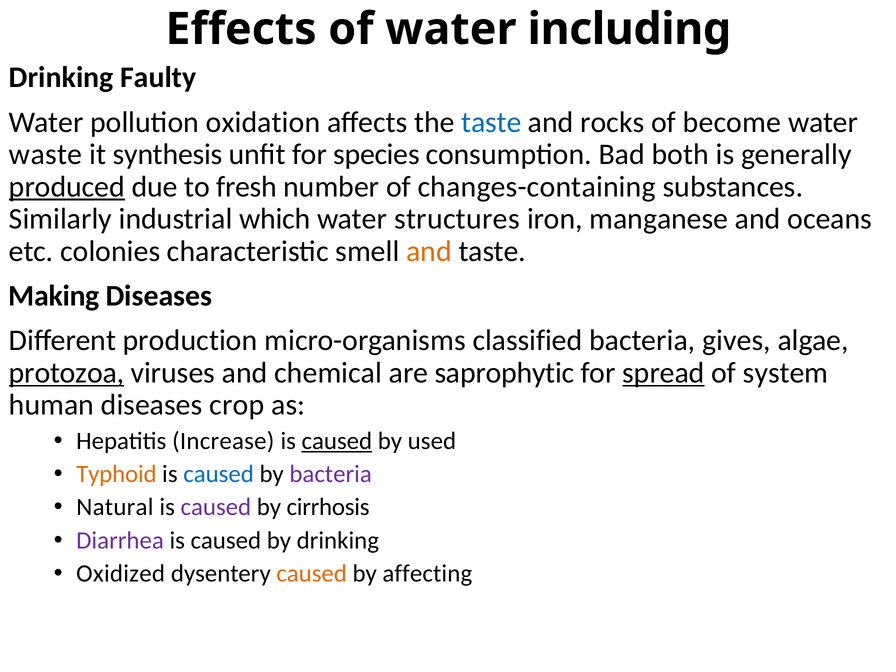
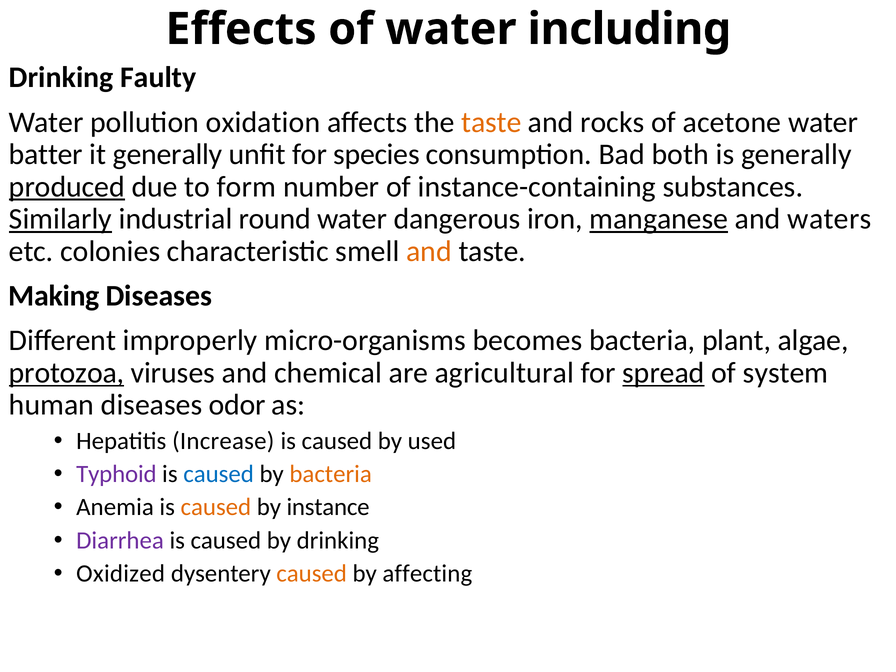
taste colour: blue -> orange (491, 122)
become: become -> acetone (732, 122)
waste: waste -> batter (46, 155)
it synthesis: synthesis -> generally (168, 155)
fresh: fresh -> form (246, 187)
changes-containing: changes-containing -> instance-containing (537, 187)
Similarly underline: none -> present (60, 219)
which: which -> round (275, 219)
structures: structures -> dangerous (457, 219)
manganese underline: none -> present (659, 219)
oceans: oceans -> waters (829, 219)
production: production -> improperly (190, 341)
classified: classified -> becomes (527, 341)
gives: gives -> plant (736, 341)
saprophytic: saprophytic -> agricultural (504, 373)
crop: crop -> odor (237, 405)
caused underline: present -> none (337, 441)
Typhoid colour: orange -> purple (116, 474)
bacteria colour: purple -> orange (331, 474)
Natural: Natural -> Anemia (115, 507)
caused colour: purple -> orange (216, 507)
cirrhosis: cirrhosis -> instance (328, 507)
